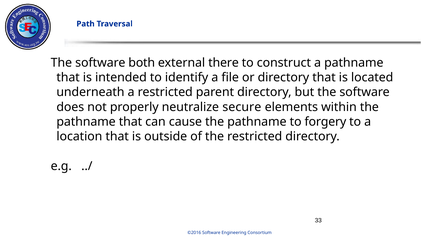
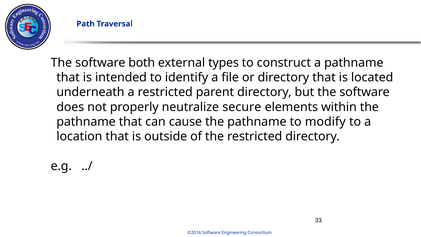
there: there -> types (224, 63)
forgery: forgery -> modify (325, 122)
